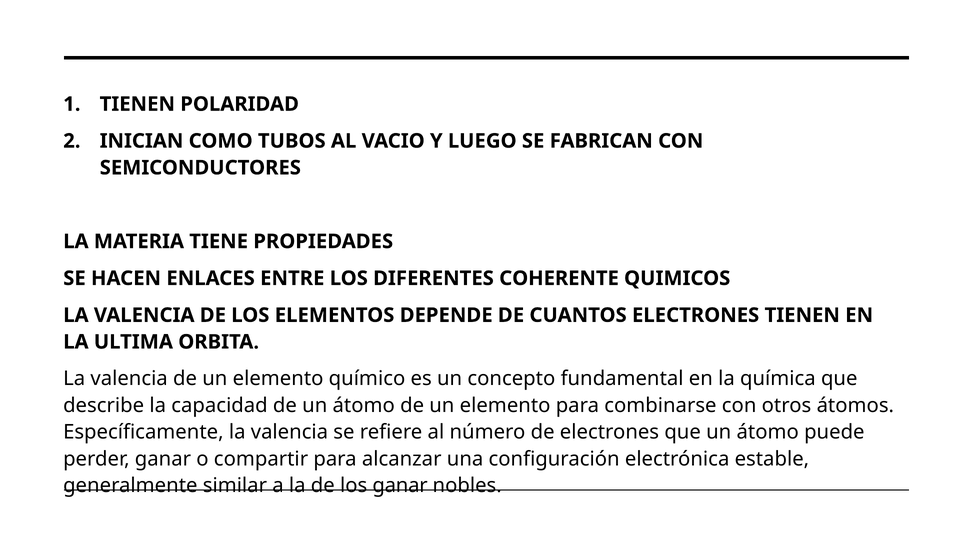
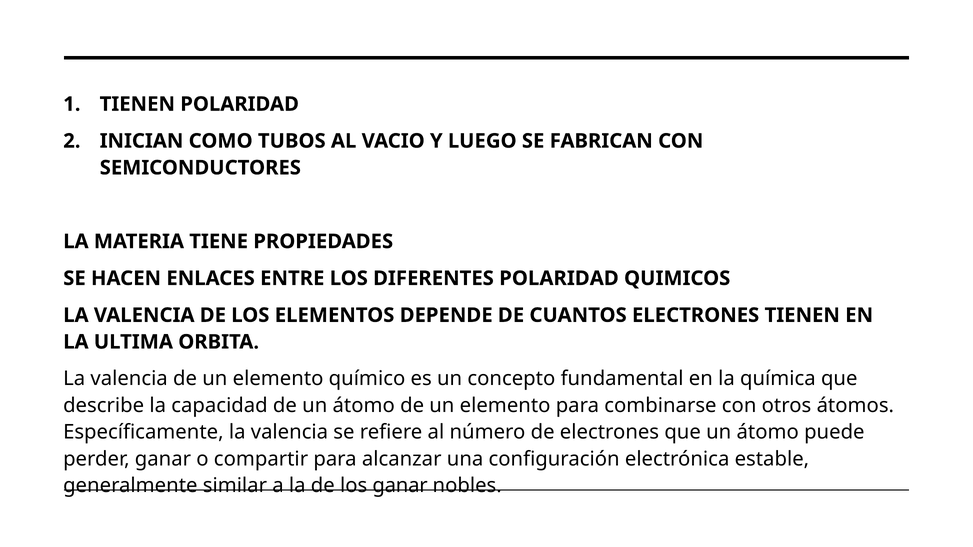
DIFERENTES COHERENTE: COHERENTE -> POLARIDAD (559, 278)
